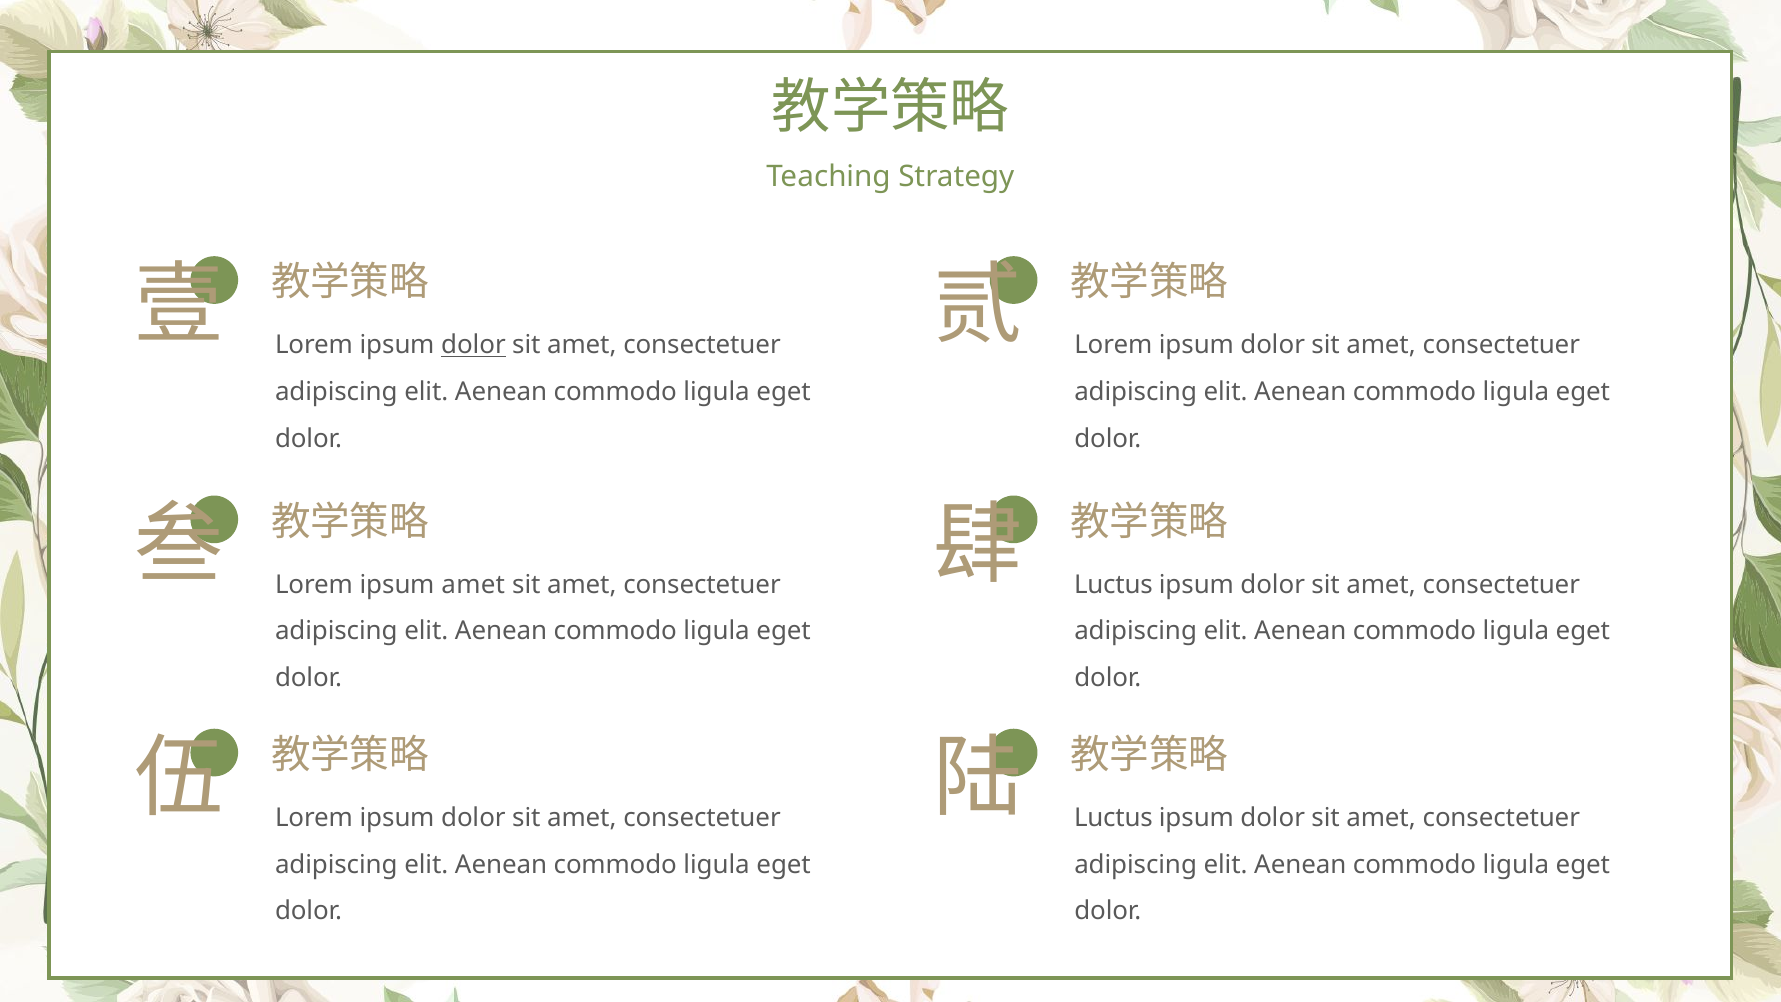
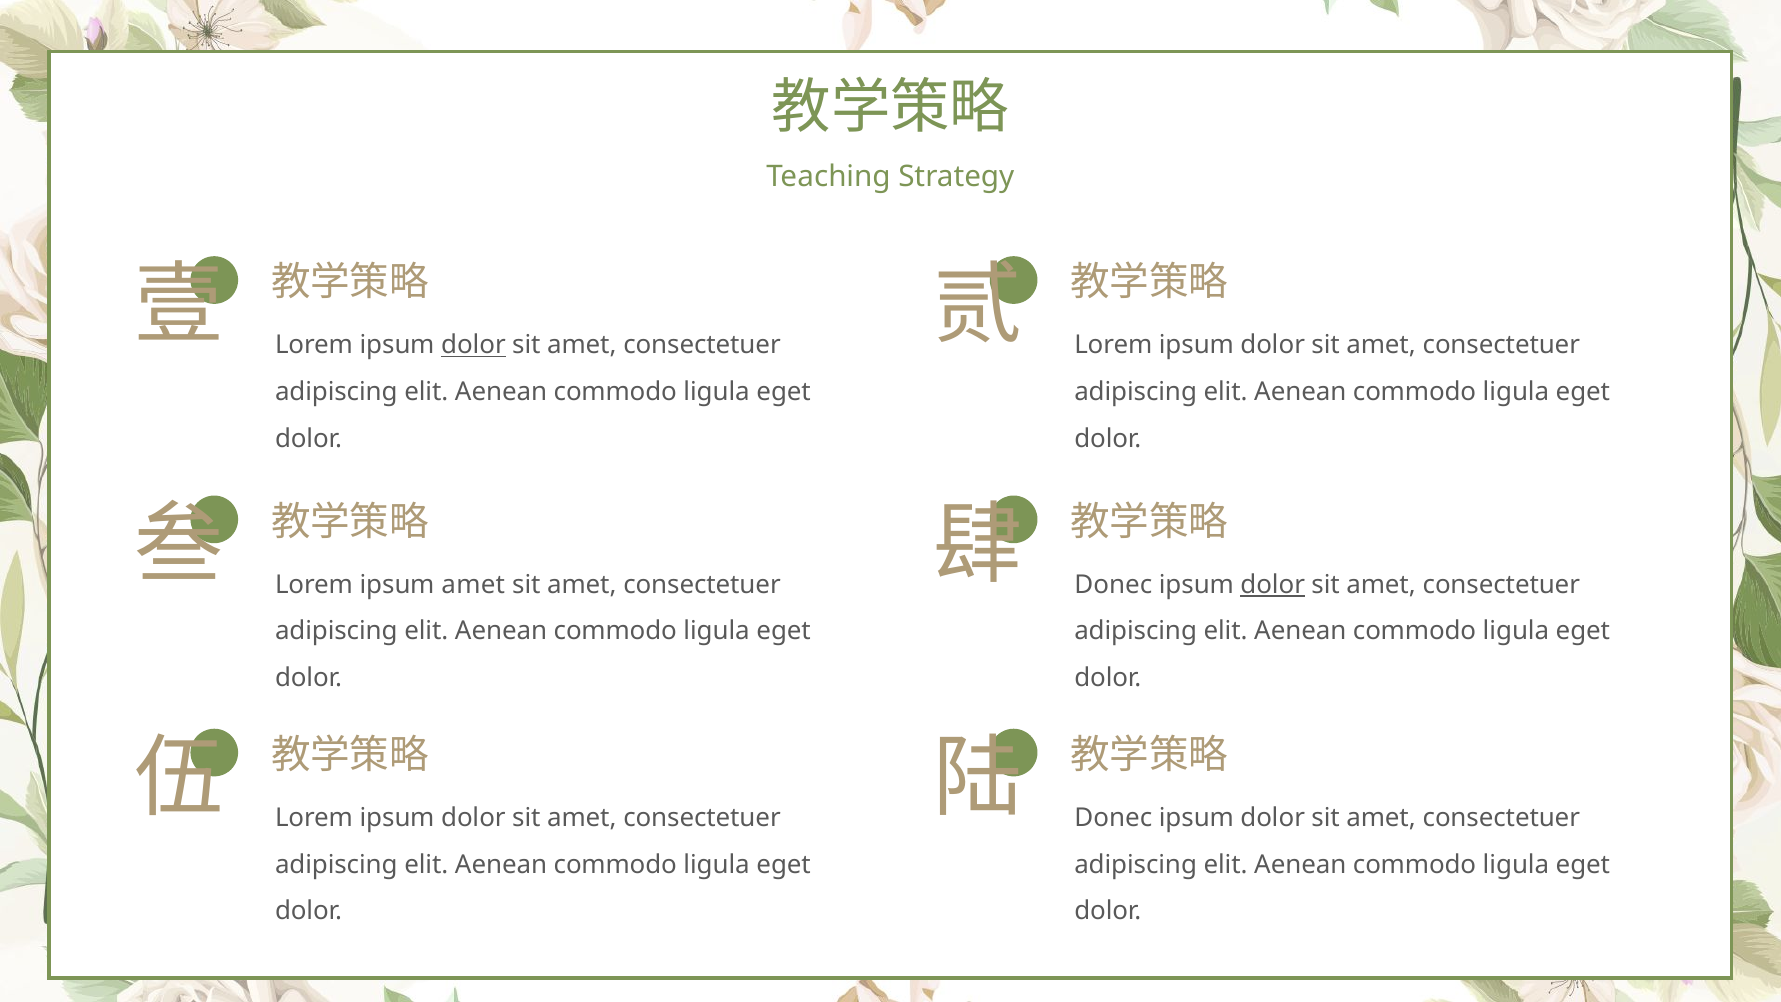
Luctus: Luctus -> Donec (1113, 584)
dolor underline: none -> present (1273, 584)
Luctus: Luctus -> Donec (1113, 818)
